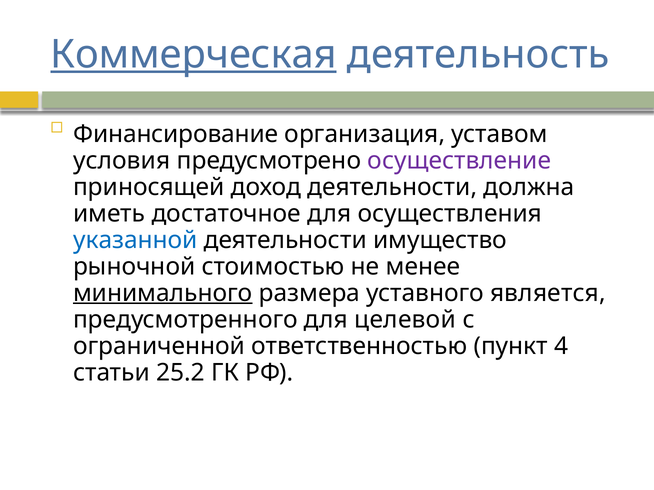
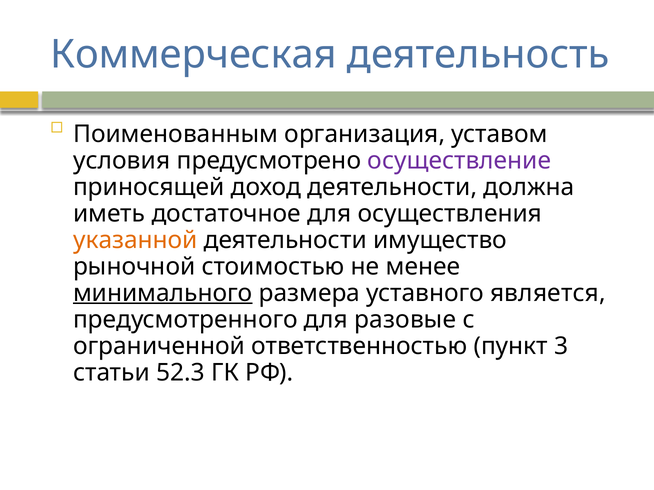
Коммерческая underline: present -> none (193, 55)
Финансирование: Финансирование -> Поименованным (176, 134)
указанной colour: blue -> orange (135, 240)
целевой: целевой -> разовые (405, 320)
4: 4 -> 3 (561, 346)
25.2: 25.2 -> 52.3 (181, 373)
